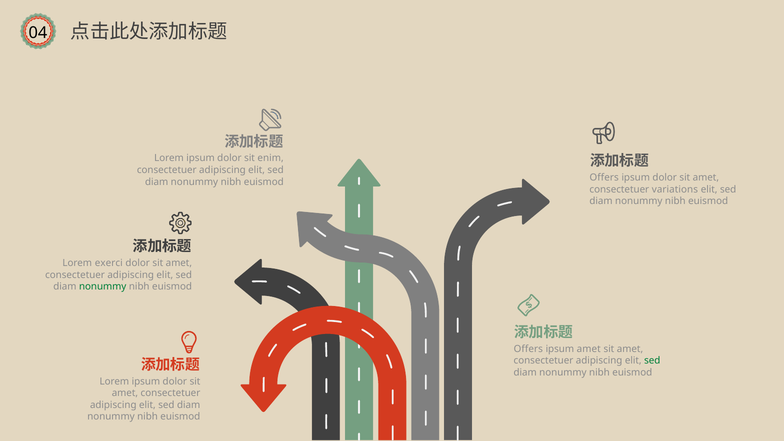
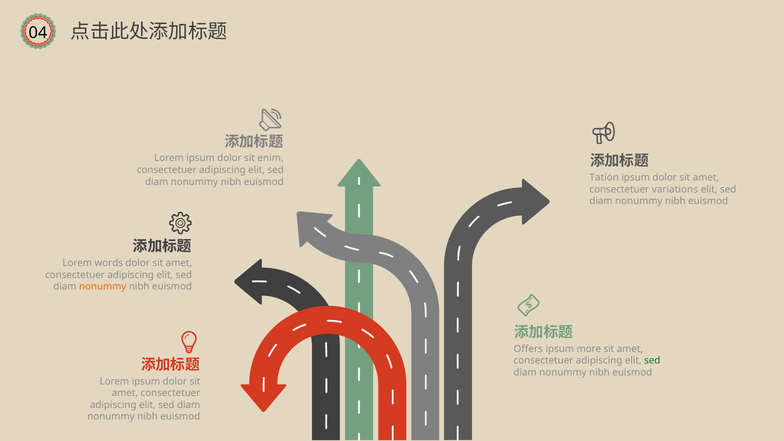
Offers: Offers -> Tation (604, 178)
exerci: exerci -> words (109, 263)
nonummy colour: green -> orange (103, 287)
ipsum amet: amet -> more (589, 349)
